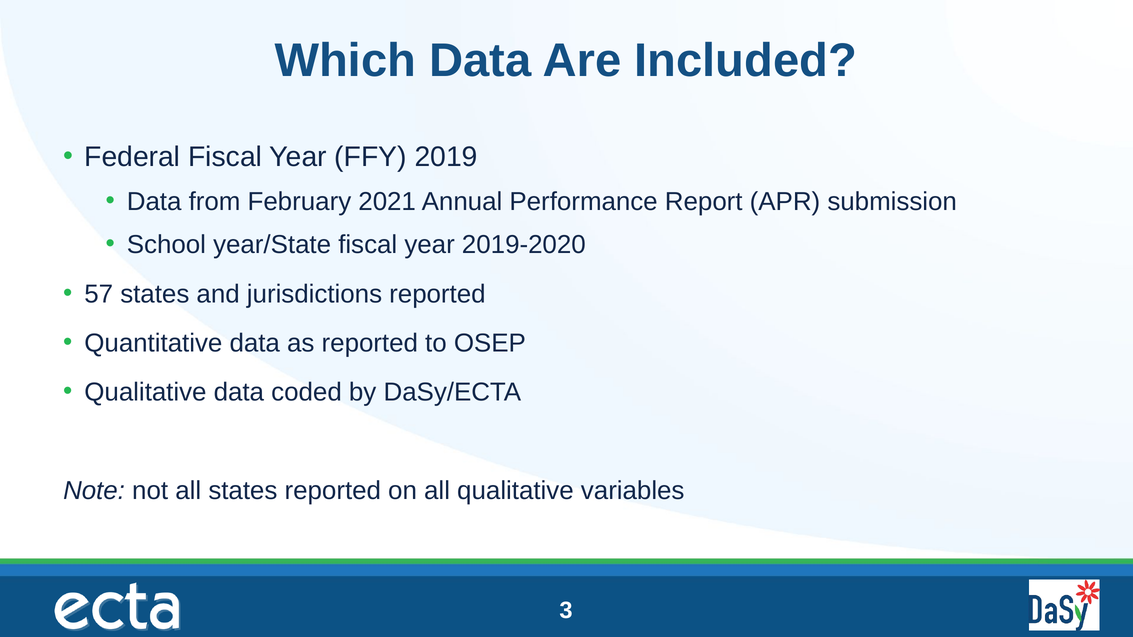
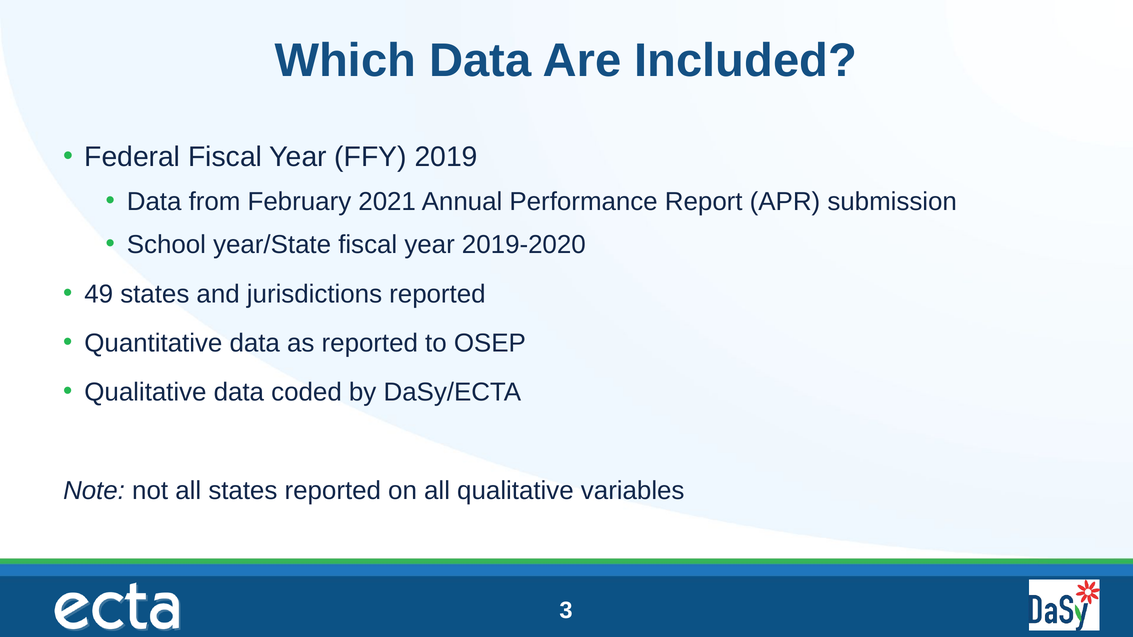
57: 57 -> 49 (99, 294)
